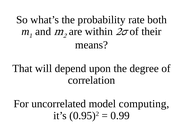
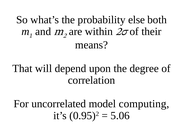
rate: rate -> else (137, 20)
0.99: 0.99 -> 5.06 (120, 116)
